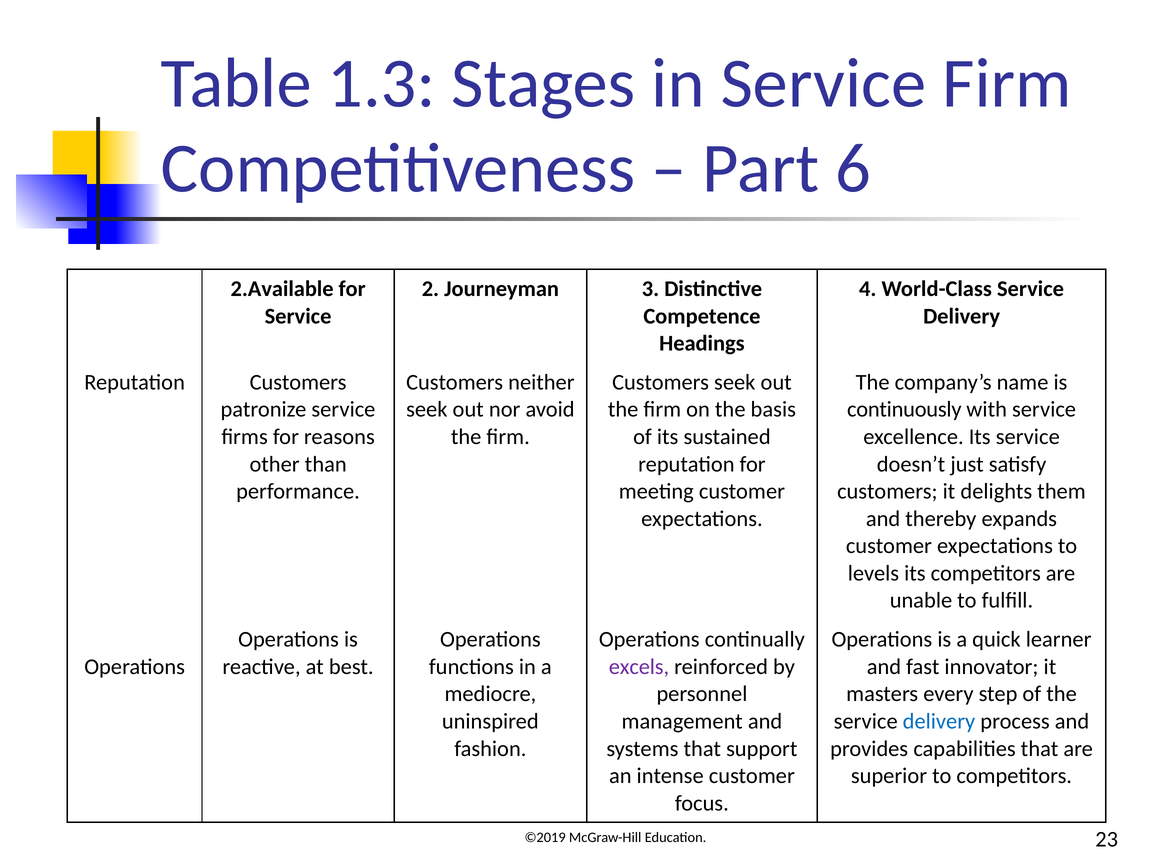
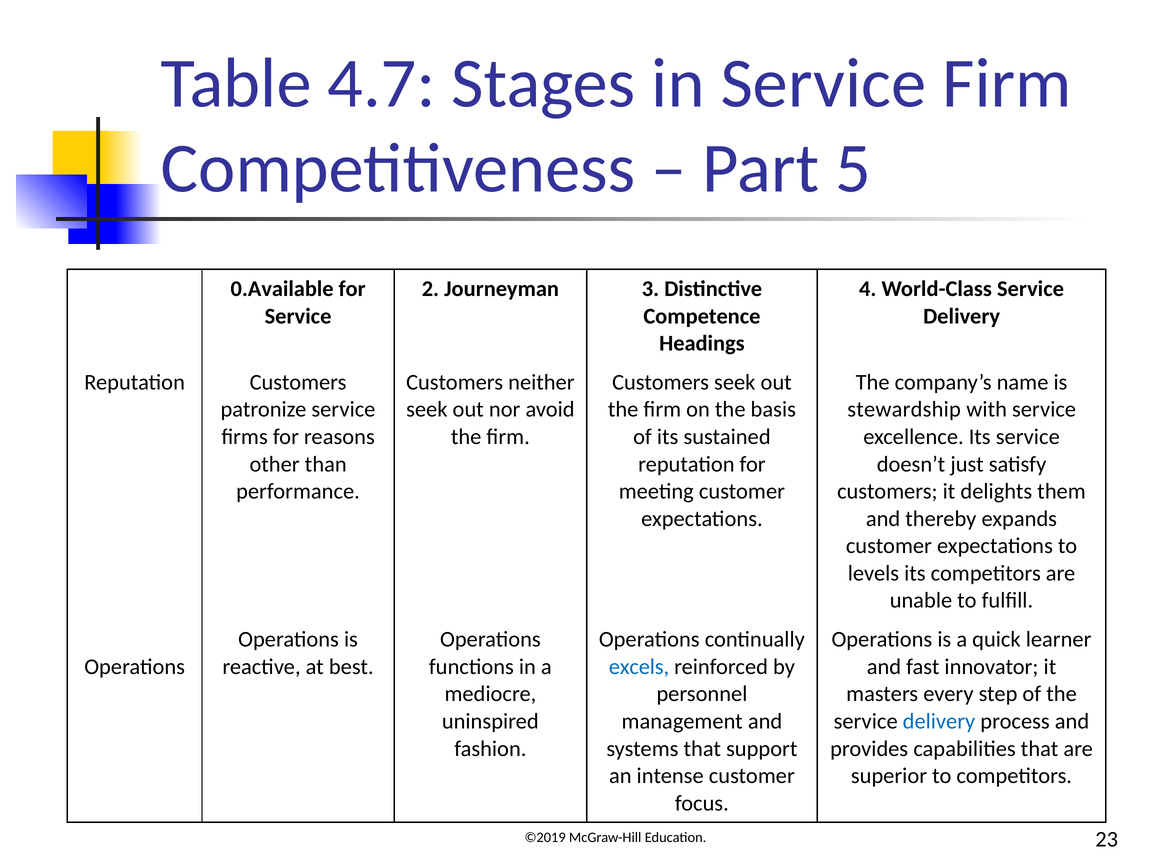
1.3: 1.3 -> 4.7 (381, 84)
6: 6 -> 5 (853, 168)
2.Available: 2.Available -> 0.Available (282, 289)
continuously: continuously -> stewardship (904, 410)
excels colour: purple -> blue (639, 667)
